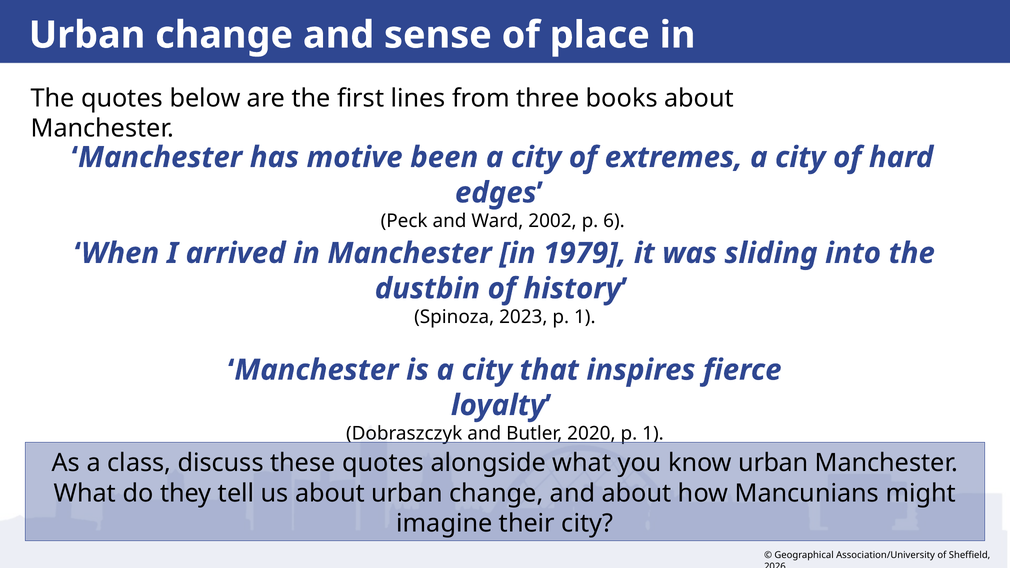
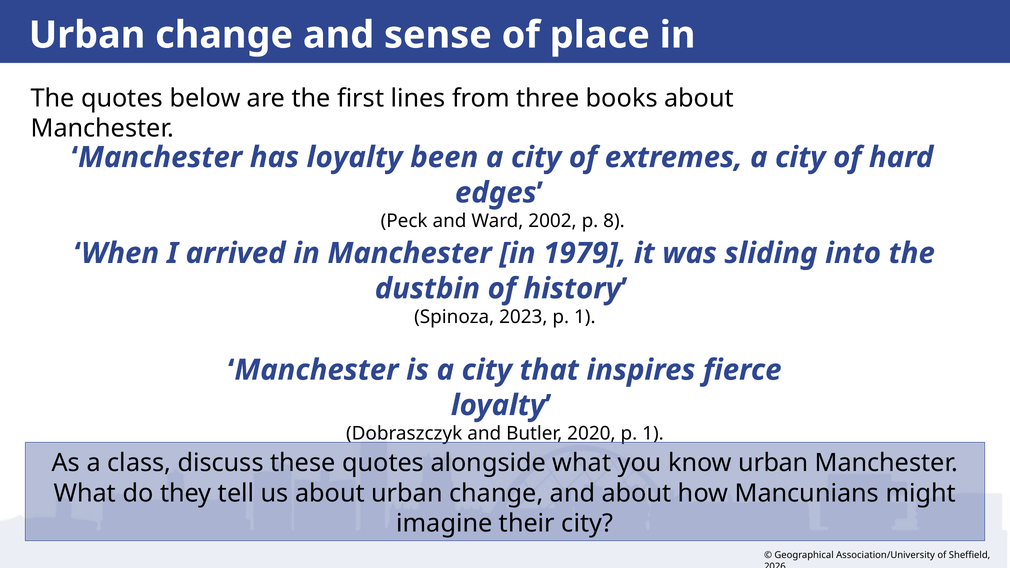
has motive: motive -> loyalty (355, 157)
6: 6 -> 8 (614, 221)
